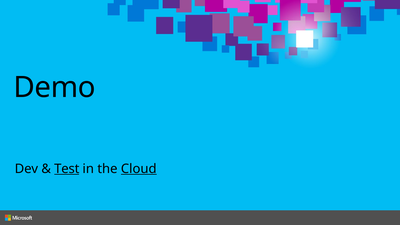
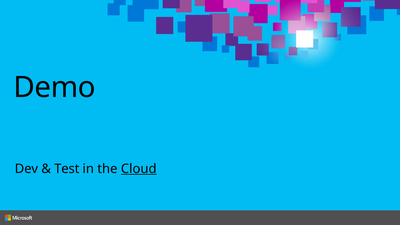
Test underline: present -> none (67, 169)
